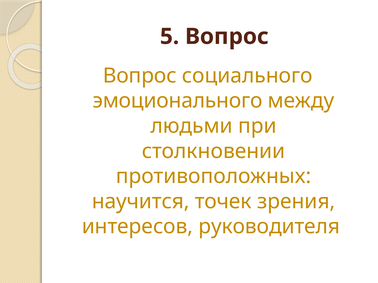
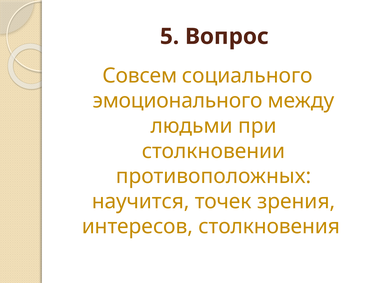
Вопрос: Вопрос -> Совсем (140, 76)
руководителя: руководителя -> столкновения (269, 227)
